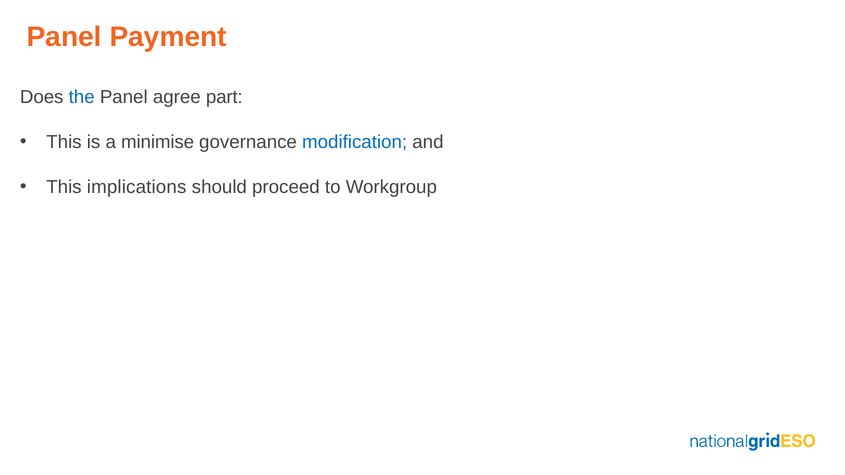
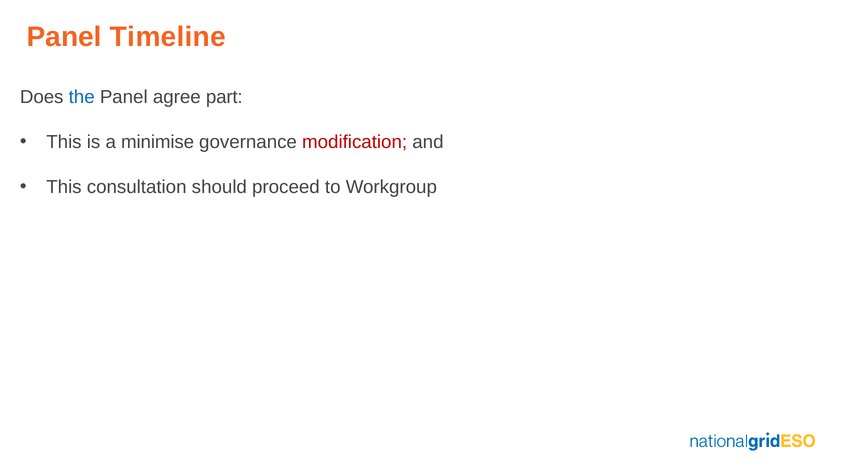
Payment: Payment -> Timeline (168, 37)
modification colour: blue -> red (355, 142)
implications: implications -> consultation (137, 187)
